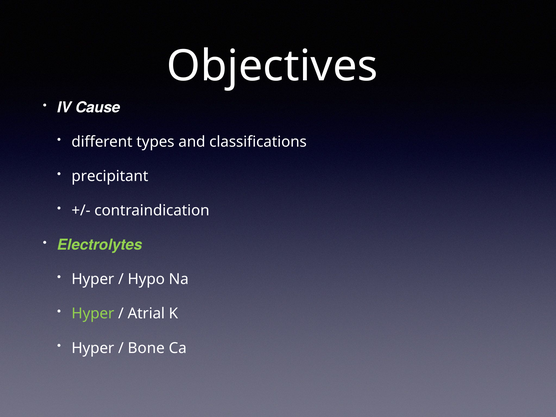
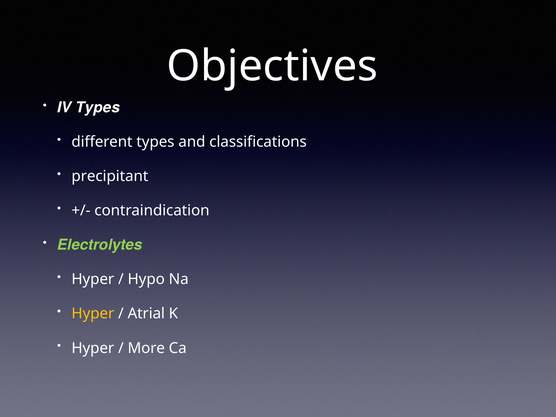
IV Cause: Cause -> Types (98, 107)
Hyper colour: light green -> yellow (93, 314)
Bone: Bone -> More (146, 348)
